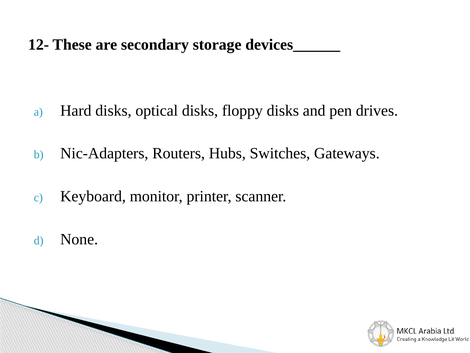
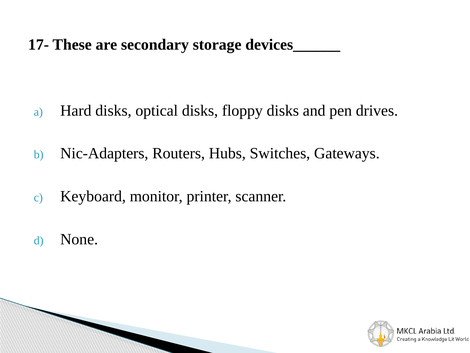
12-: 12- -> 17- (39, 45)
